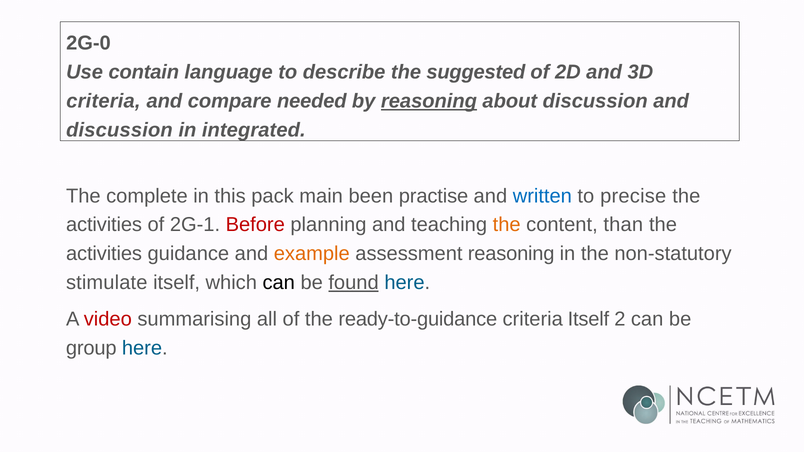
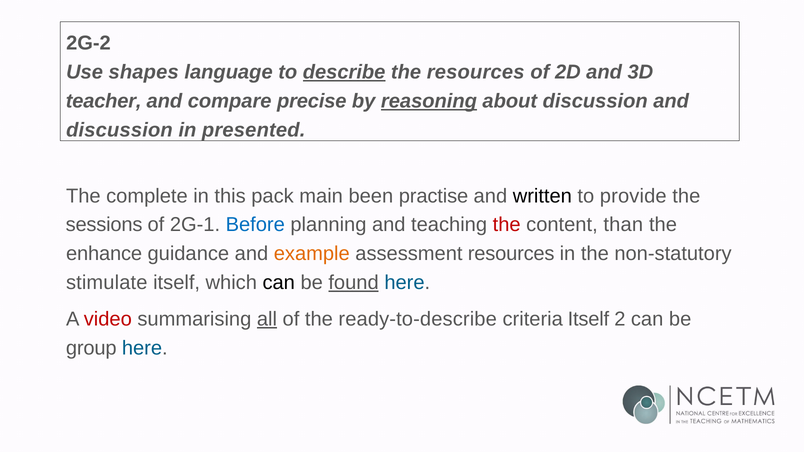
2G-0: 2G-0 -> 2G-2 (88, 43)
contain: contain -> shapes (144, 72)
describe underline: none -> present (344, 72)
the suggested: suggested -> resources (476, 72)
criteria: criteria -> teacher (104, 101)
needed: needed -> precise (312, 101)
integrated: integrated -> presented (254, 130)
written colour: blue -> black (542, 196)
precise: precise -> provide (633, 196)
activities: activities -> sessions (104, 225)
Before colour: red -> blue (255, 225)
the colour: orange -> red (507, 225)
activities: activities -> enhance (104, 254)
assessment reasoning: reasoning -> resources (511, 254)
all underline: none -> present (267, 319)
ready-to-guidance: ready-to-guidance -> ready-to-describe (418, 319)
